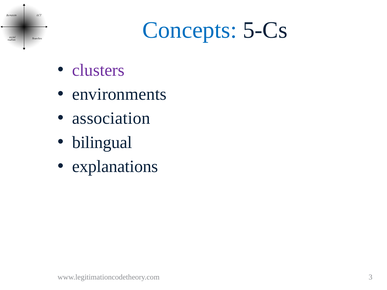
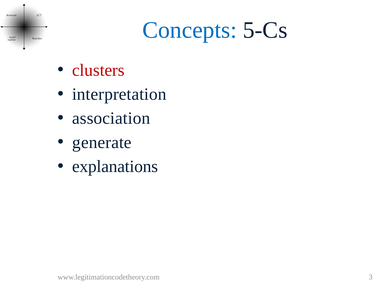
clusters colour: purple -> red (98, 70)
environments: environments -> interpretation (119, 94)
bilingual: bilingual -> generate (102, 143)
